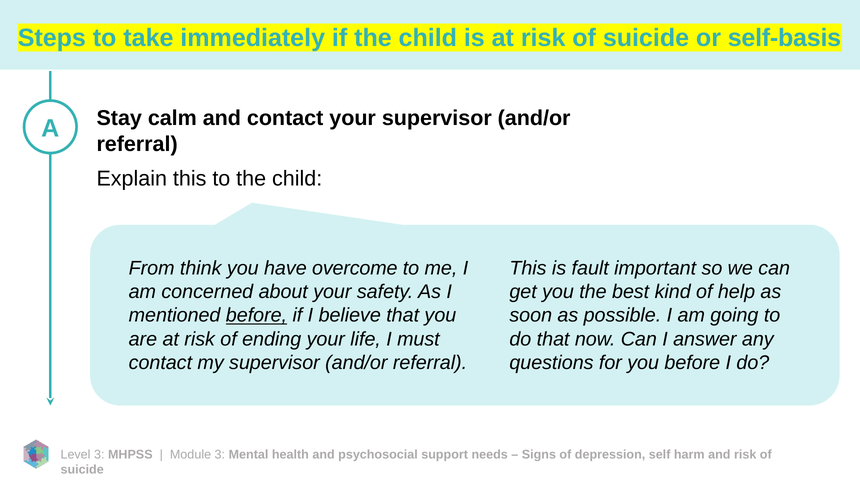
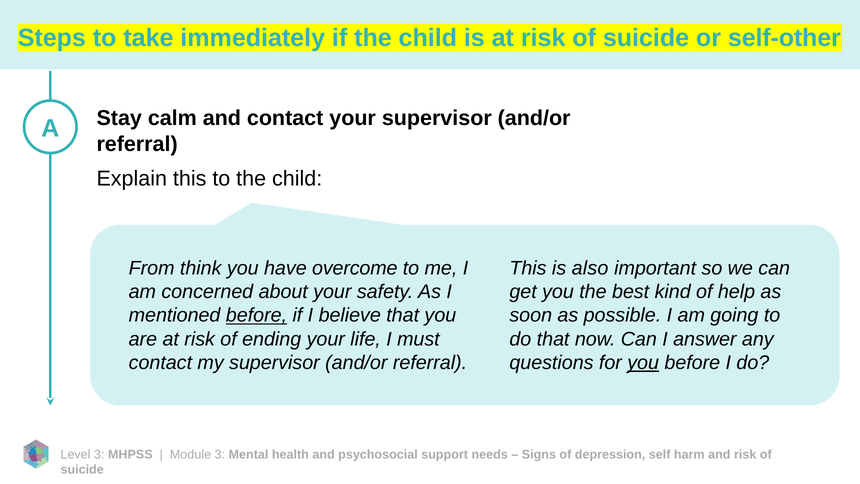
self-basis: self-basis -> self-other (784, 38)
fault: fault -> also (590, 268)
you underline: none -> present (643, 363)
